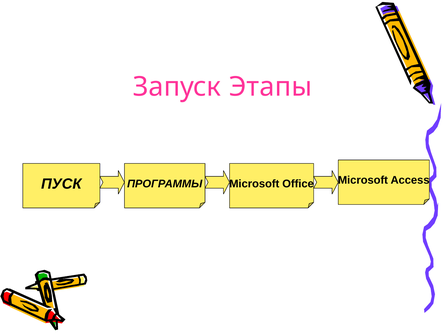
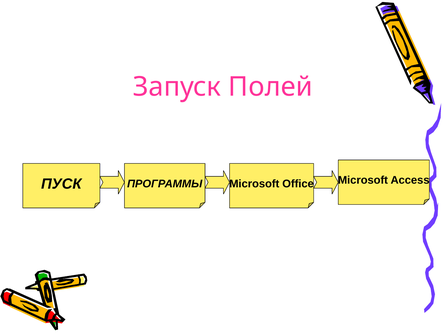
Этапы: Этапы -> Полей (271, 87)
